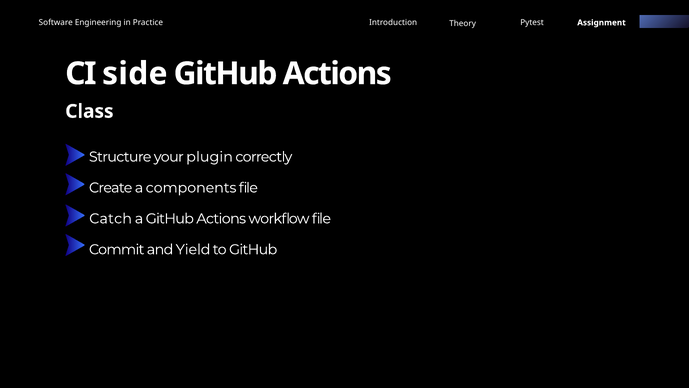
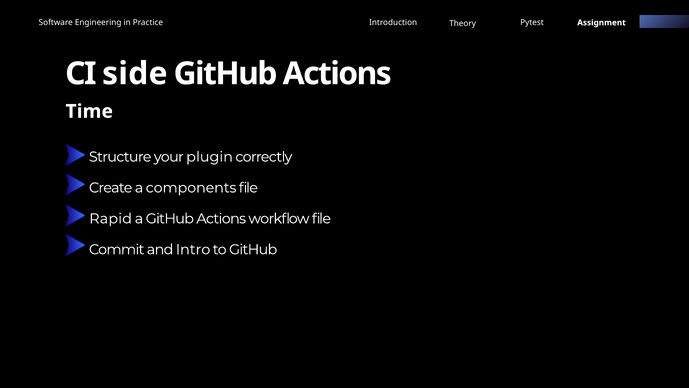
Class: Class -> Time (89, 111)
Catch: Catch -> Rapid (111, 218)
Yield: Yield -> Intro (193, 249)
